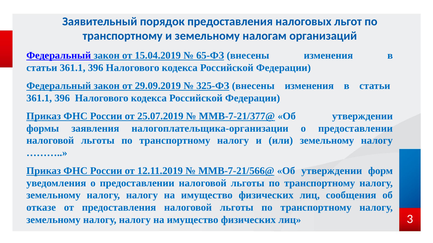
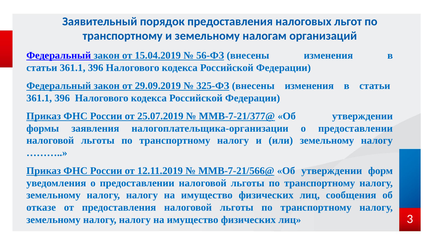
65-ФЗ: 65-ФЗ -> 56-ФЗ (210, 56)
